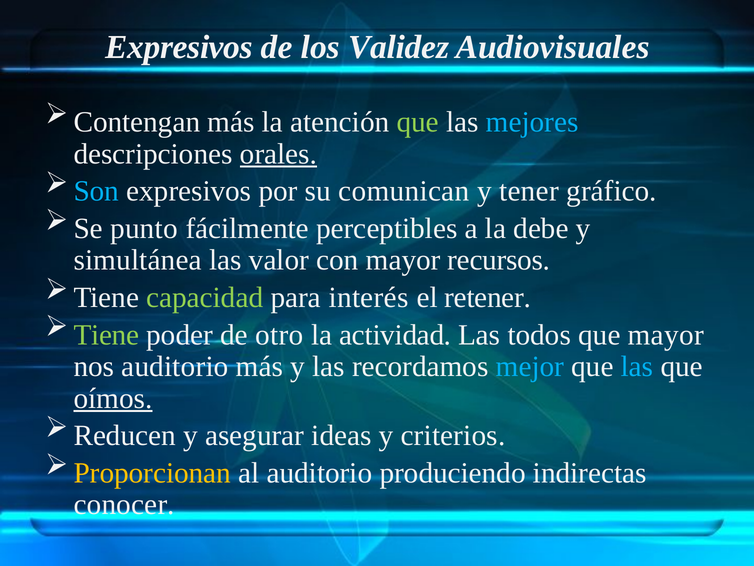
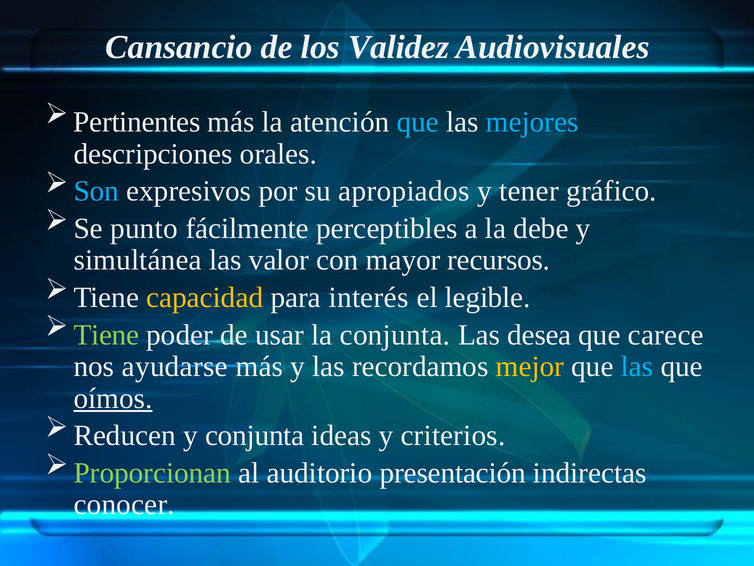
Expresivos: Expresivos -> Cansancio (179, 47)
Contengan: Contengan -> Pertinentes (137, 122)
que colour: light green -> light blue (418, 122)
orales underline: present -> none (278, 154)
comunican: comunican -> apropiados (404, 191)
capacidad colour: light green -> yellow (205, 297)
retener: retener -> legible (488, 297)
otro: otro -> usar (280, 335)
la actividad: actividad -> conjunta (395, 335)
todos: todos -> desea (539, 335)
que mayor: mayor -> carece (666, 335)
nos auditorio: auditorio -> ayudarse (175, 366)
mejor colour: light blue -> yellow (530, 366)
y asegurar: asegurar -> conjunta (255, 435)
Proporcionan colour: yellow -> light green (152, 473)
produciendo: produciendo -> presentación (453, 473)
